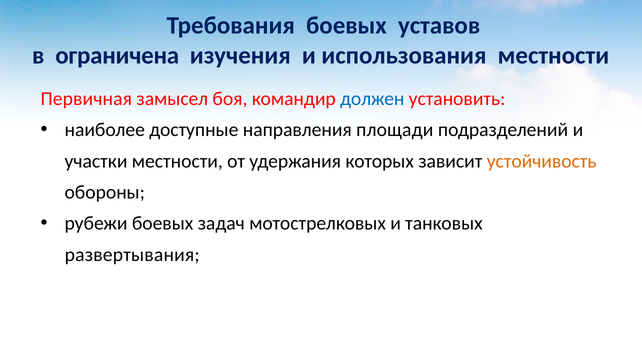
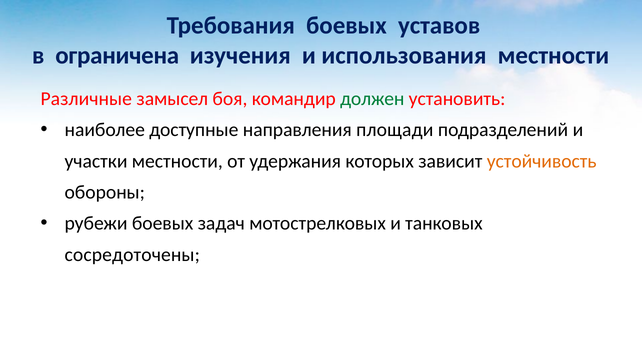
Первичная: Первичная -> Различные (86, 99)
должен colour: blue -> green (372, 99)
развертывания: развертывания -> сосредоточены (132, 255)
